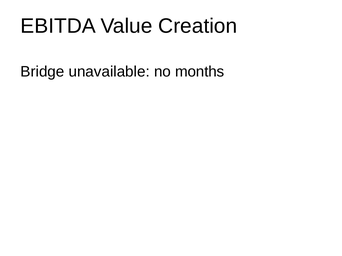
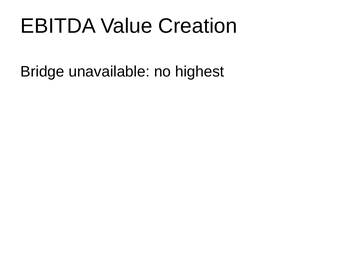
months: months -> highest (200, 72)
